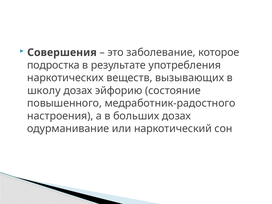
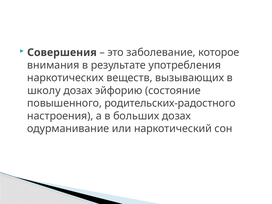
подростка: подростка -> внимания (53, 65)
медработник-радостного: медработник-радостного -> родительских-радостного (170, 103)
